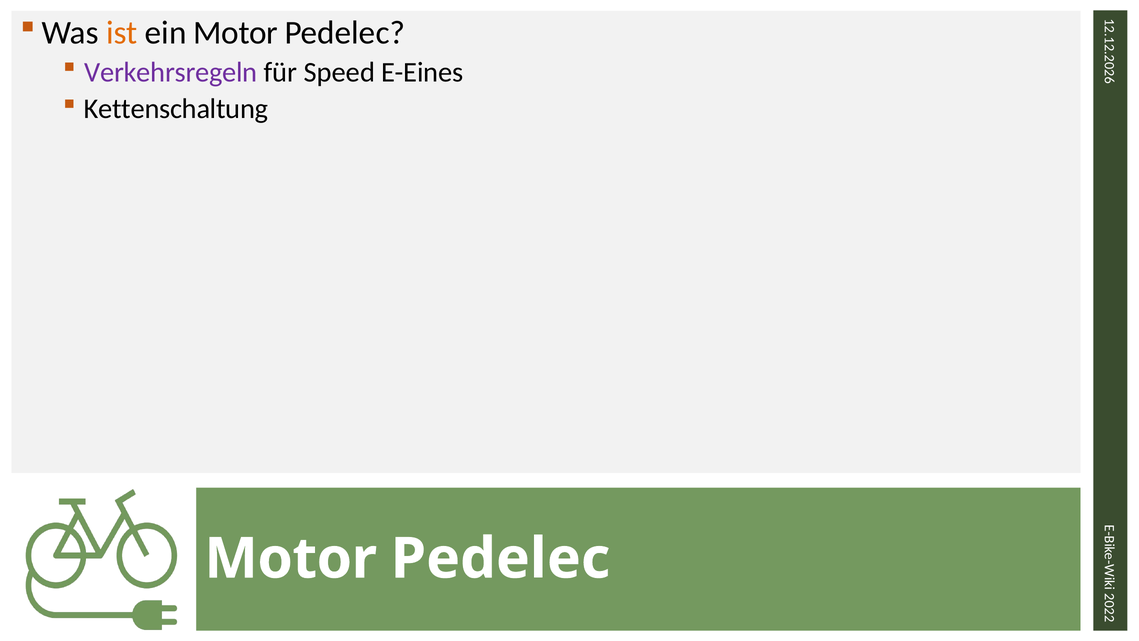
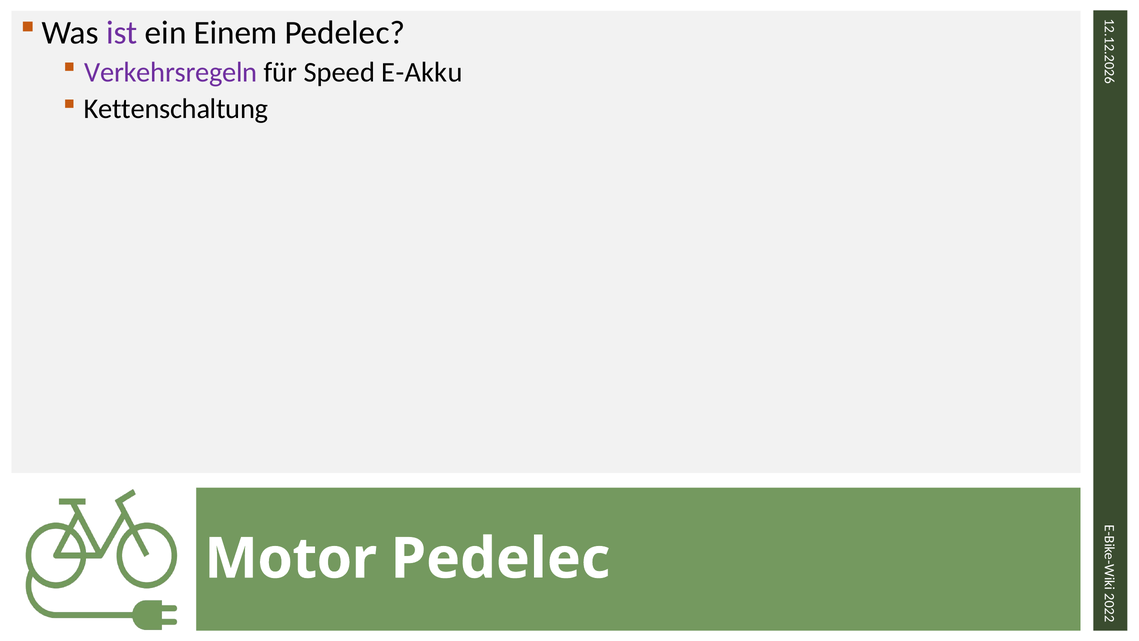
ist colour: orange -> purple (122, 33)
ein Motor: Motor -> Einem (236, 33)
E-Eines: E-Eines -> E-Akku (422, 72)
